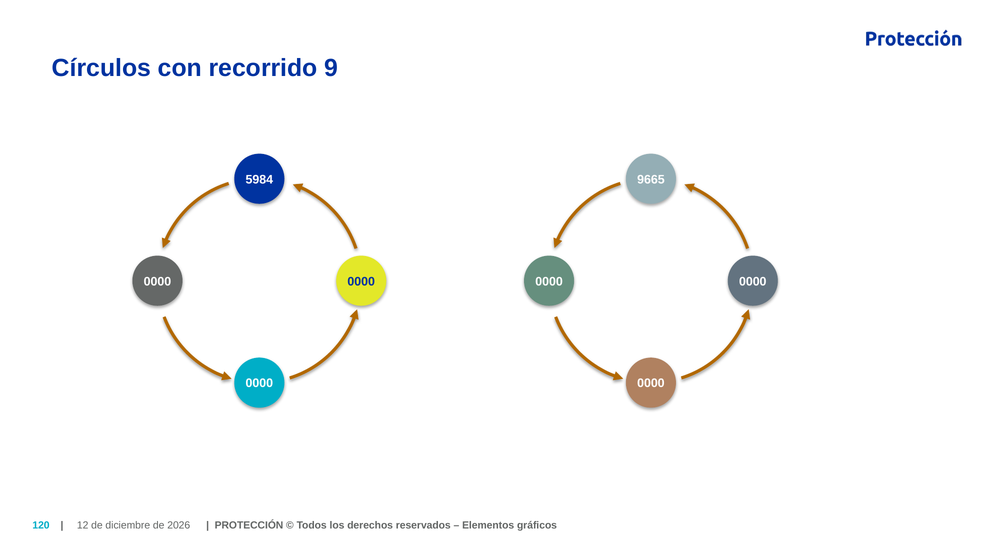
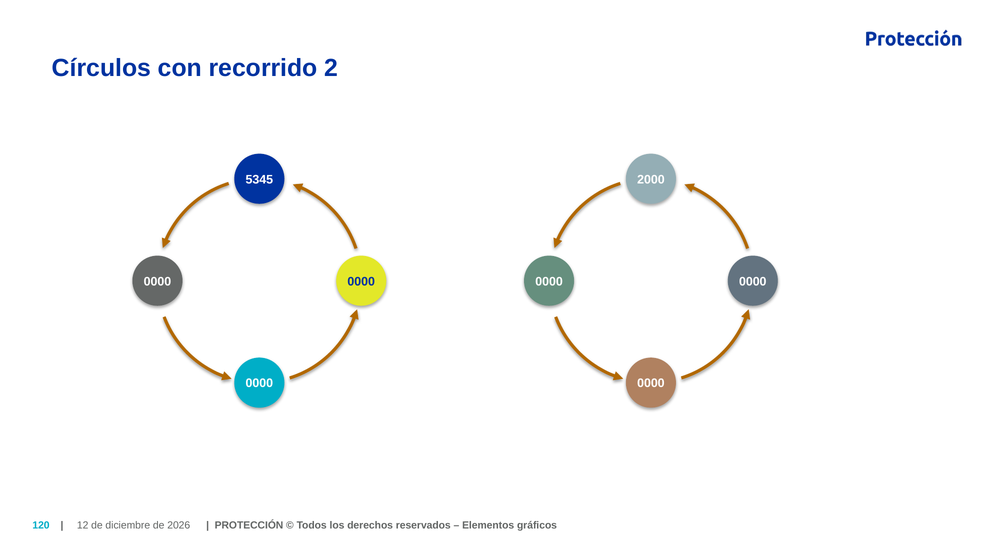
9: 9 -> 2 (331, 68)
5984: 5984 -> 5345 (259, 179)
9665: 9665 -> 2000 (651, 179)
